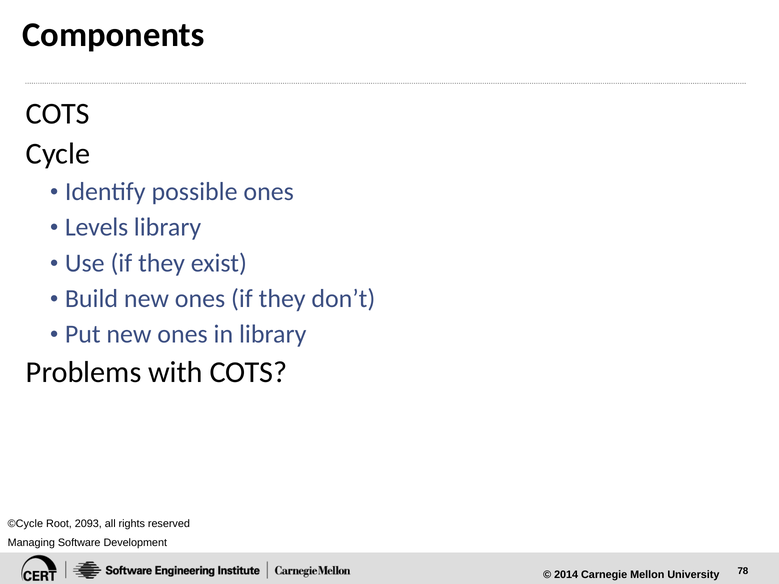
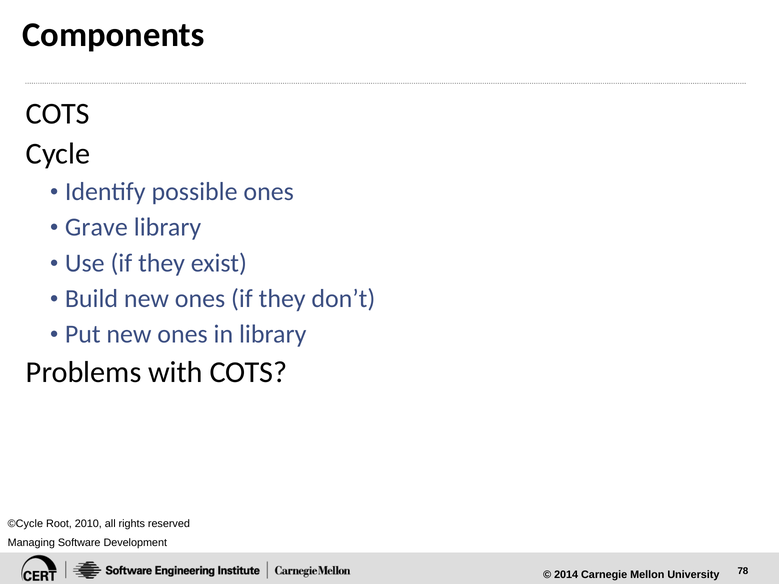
Levels: Levels -> Grave (96, 227)
2093: 2093 -> 2010 (88, 524)
